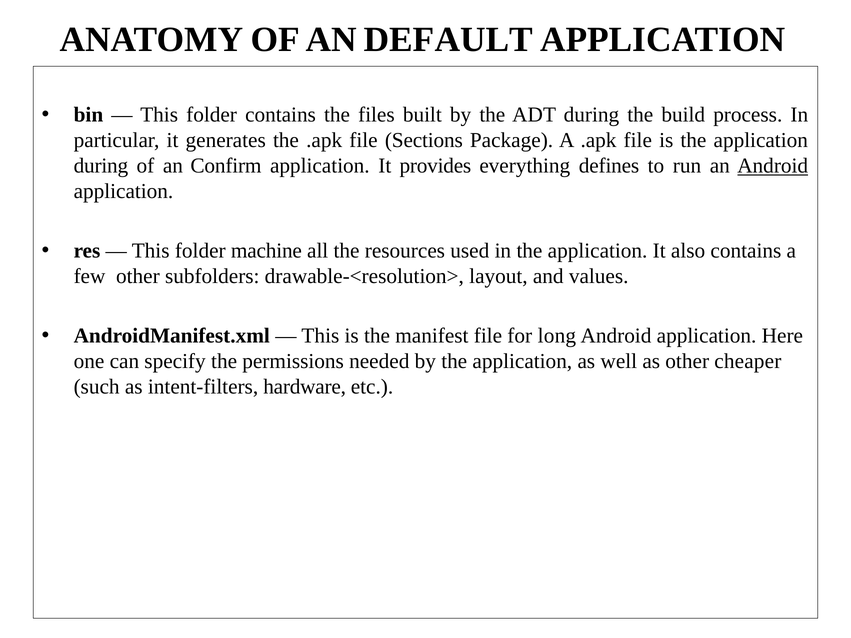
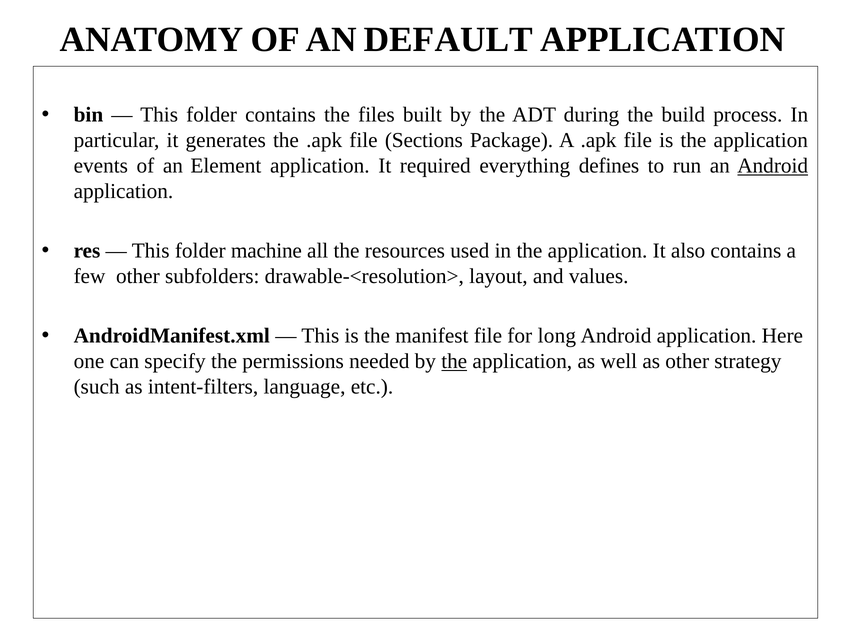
during: during -> events (101, 166)
Confirm: Confirm -> Element (226, 166)
provides: provides -> required (435, 166)
the underline: none -> present (454, 362)
cheaper: cheaper -> strategy (748, 362)
hardware: hardware -> language (305, 387)
